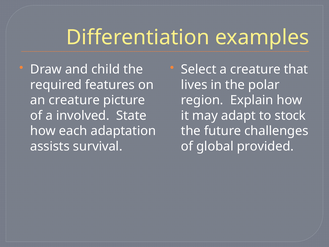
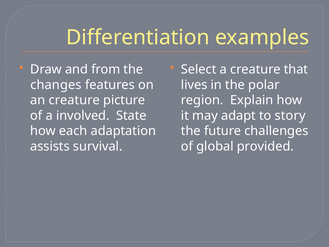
child: child -> from (106, 69)
required: required -> changes (56, 85)
stock: stock -> story (290, 115)
